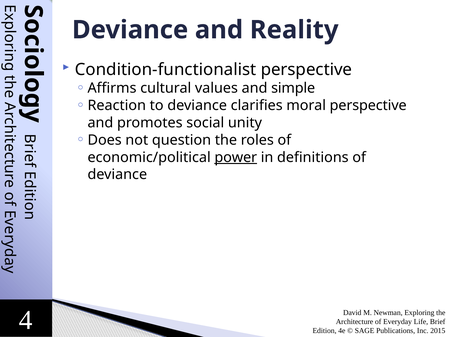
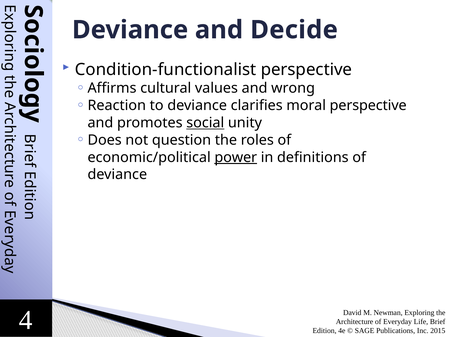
Reality: Reality -> Decide (294, 30)
simple: simple -> wrong (293, 88)
social underline: none -> present (205, 123)
